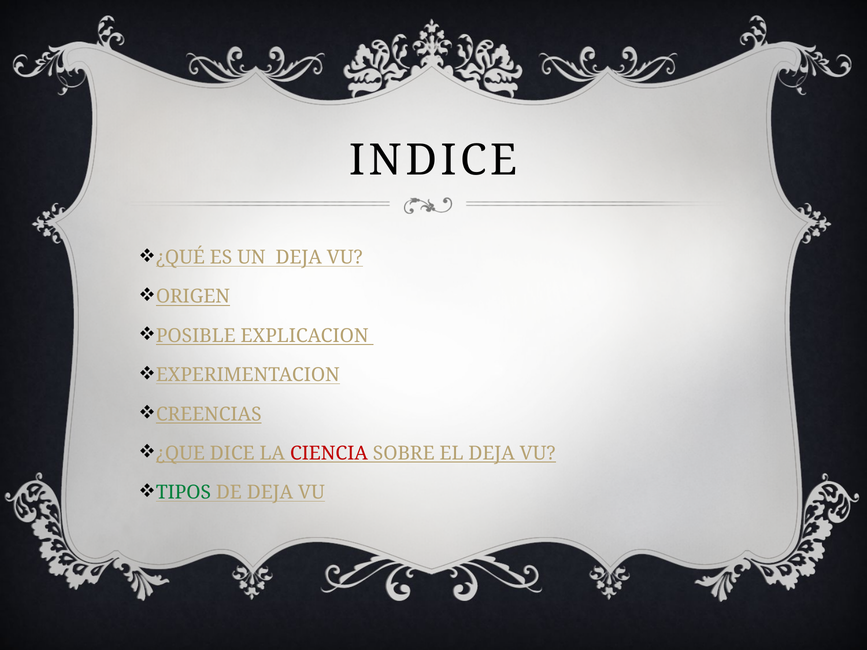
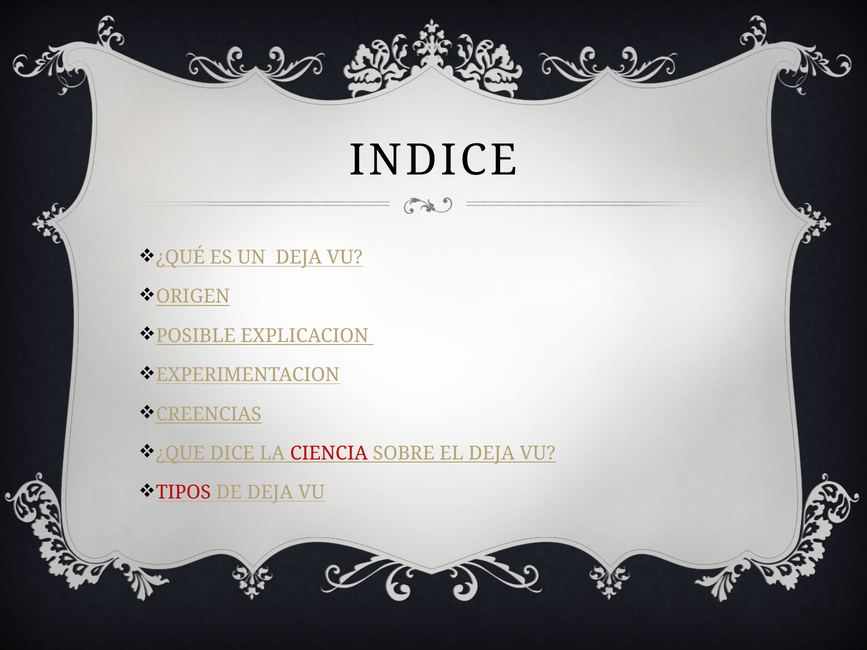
TIPOS colour: green -> red (183, 493)
